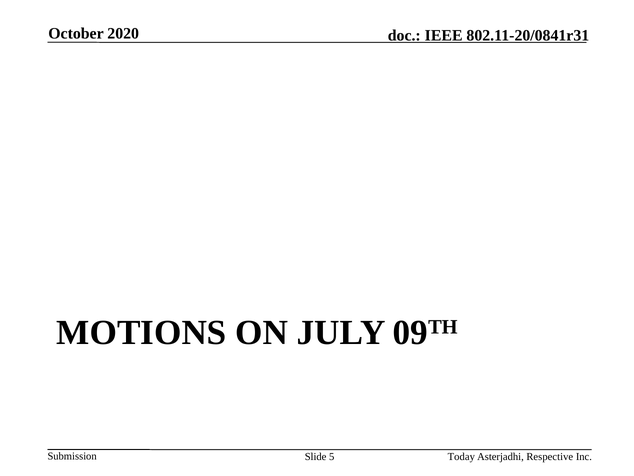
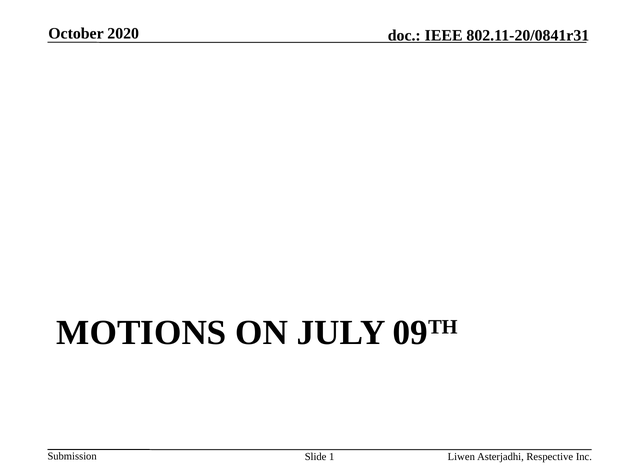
5: 5 -> 1 (332, 456)
Today: Today -> Liwen (461, 456)
